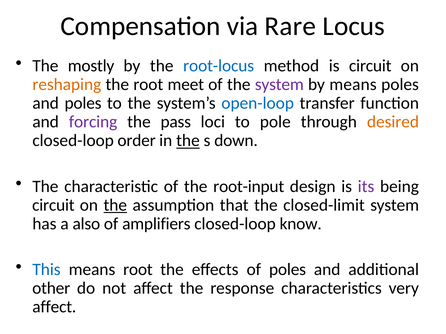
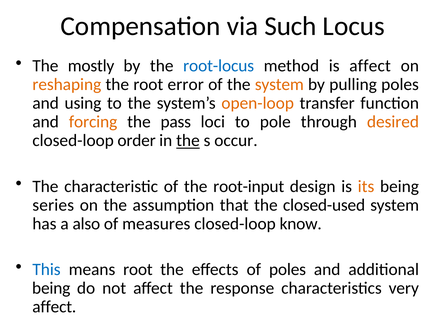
Rare: Rare -> Such (291, 26)
is circuit: circuit -> affect (370, 66)
meet: meet -> error (186, 85)
system colour: purple -> orange (279, 85)
by means: means -> pulling (353, 85)
and poles: poles -> using (83, 103)
open-loop colour: blue -> orange (258, 103)
forcing colour: purple -> orange (93, 122)
down: down -> occur (236, 141)
its colour: purple -> orange (366, 187)
circuit: circuit -> series (53, 205)
the underline: present -> none (115, 205)
closed-limit: closed-limit -> closed-used (324, 205)
amplifiers: amplifiers -> measures (156, 224)
other: other -> being (51, 289)
